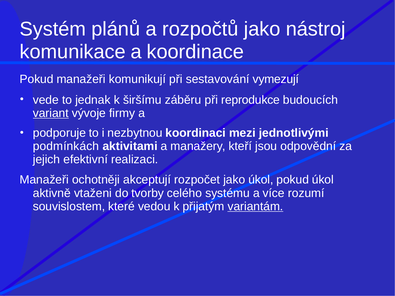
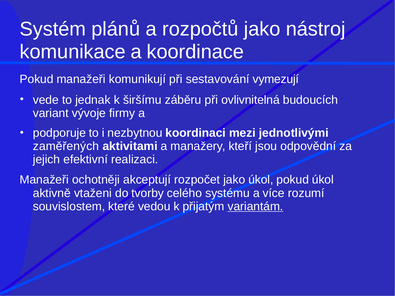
reprodukce: reprodukce -> ovlivnitelná (250, 100)
variant underline: present -> none (51, 113)
podmínkách: podmínkách -> zaměřených (66, 146)
